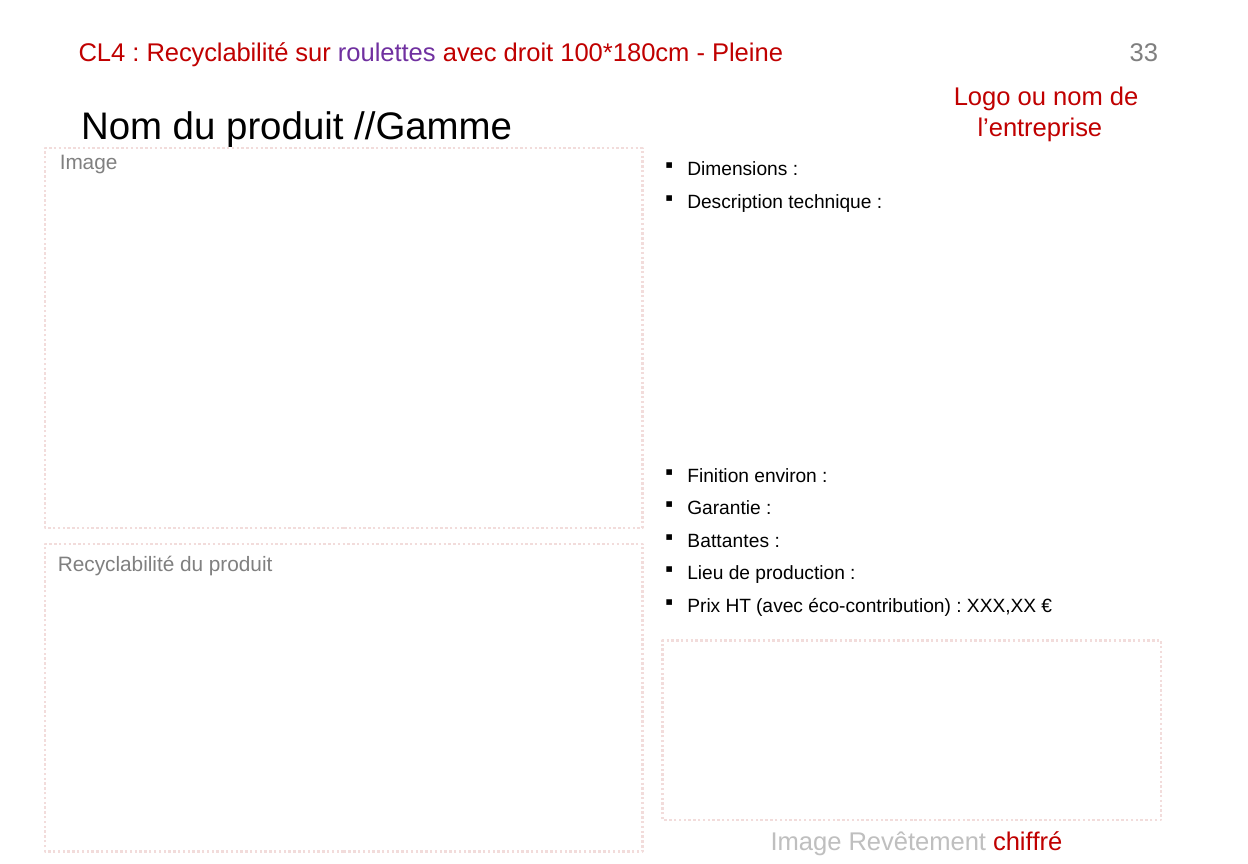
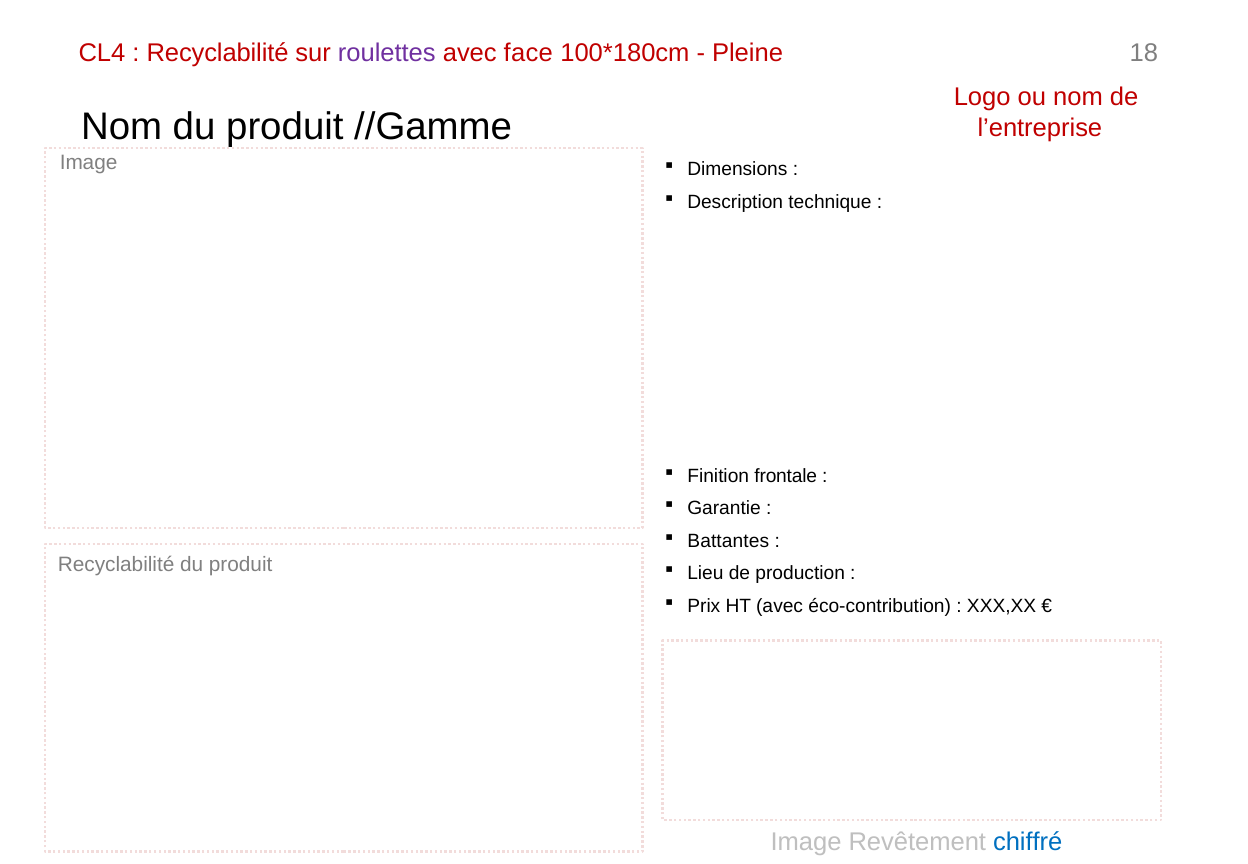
droit: droit -> face (528, 53)
33: 33 -> 18 (1144, 53)
environ: environ -> frontale (786, 476)
chiffré colour: red -> blue (1028, 842)
